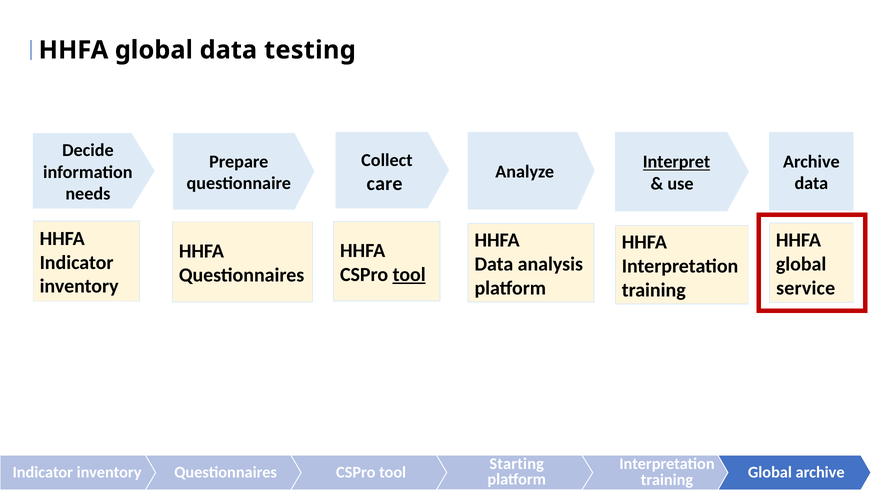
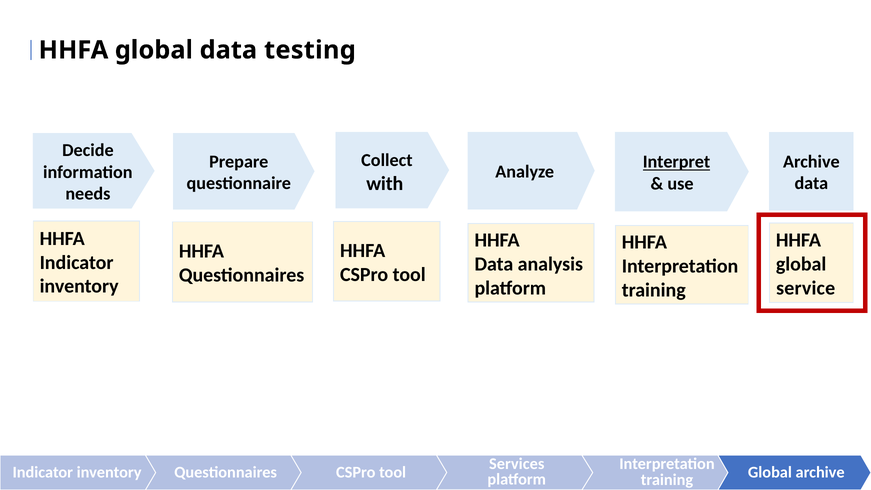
care: care -> with (385, 183)
tool underline: present -> none (409, 275)
Starting: Starting -> Services (517, 464)
